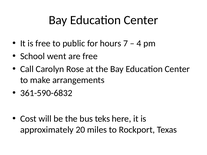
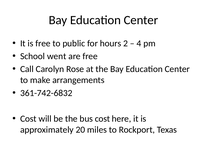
7: 7 -> 2 (126, 43)
361-590-6832: 361-590-6832 -> 361-742-6832 (46, 93)
bus teks: teks -> cost (102, 119)
